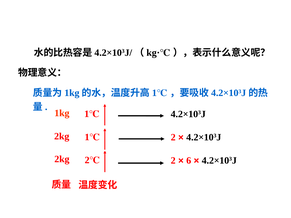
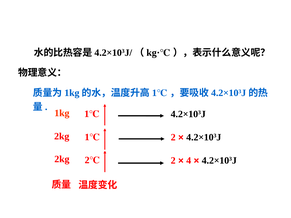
6: 6 -> 4 (189, 161)
